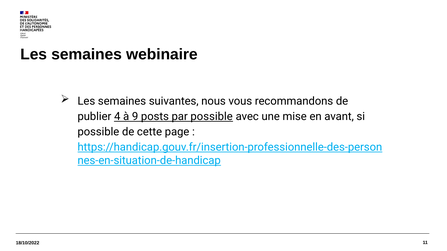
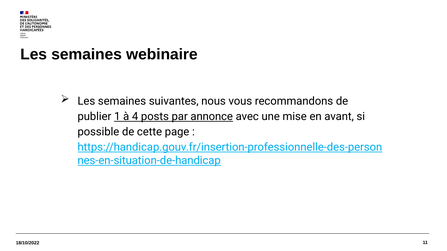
4: 4 -> 1 (117, 117)
9: 9 -> 4 (135, 117)
par possible: possible -> annonce (212, 117)
